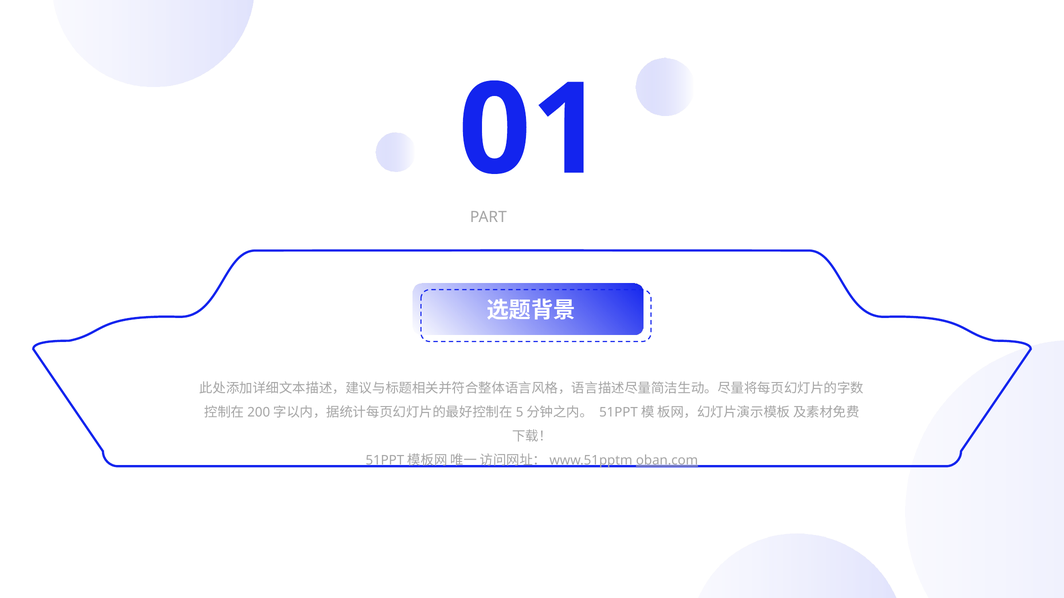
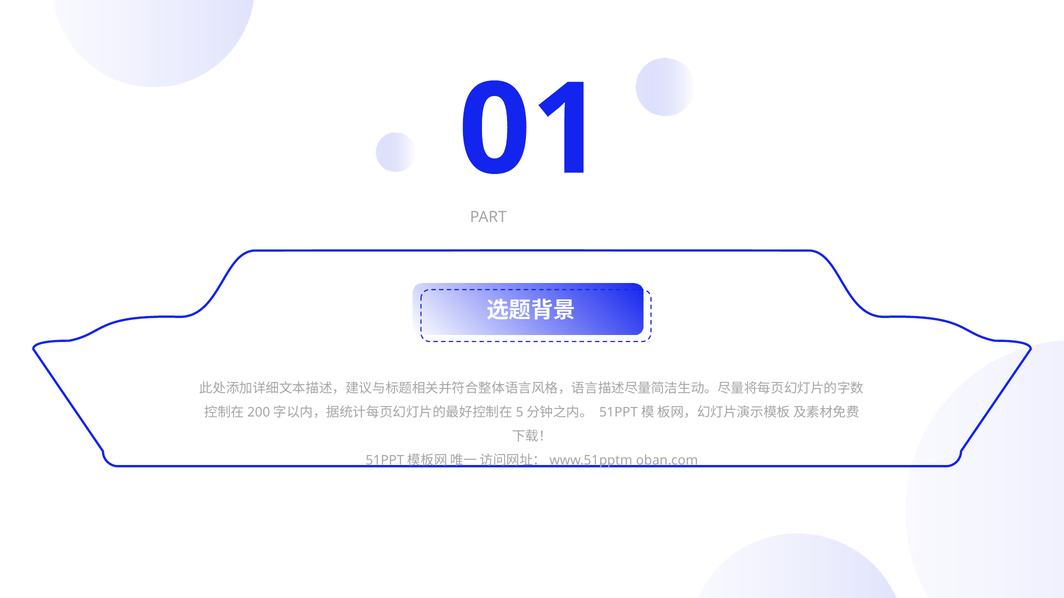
oban.com underline: present -> none (667, 461)
